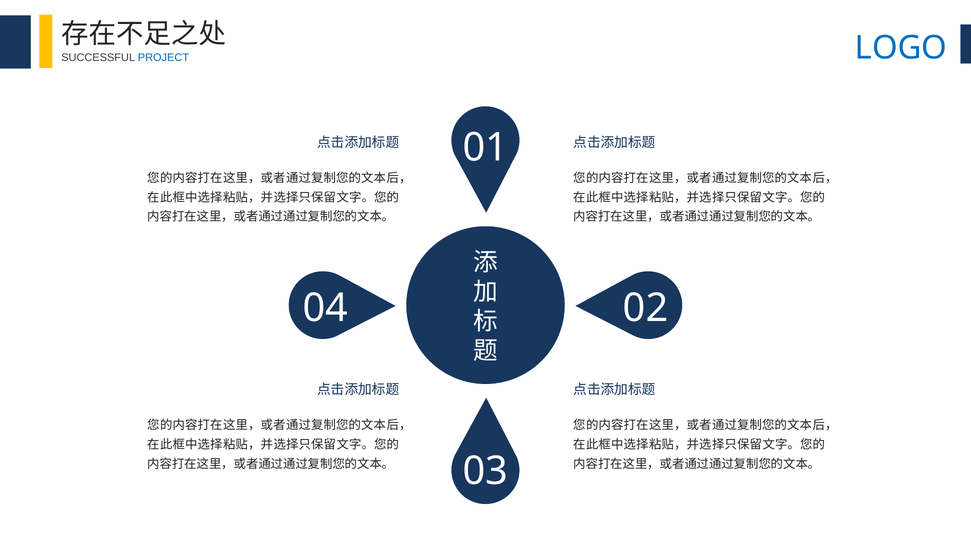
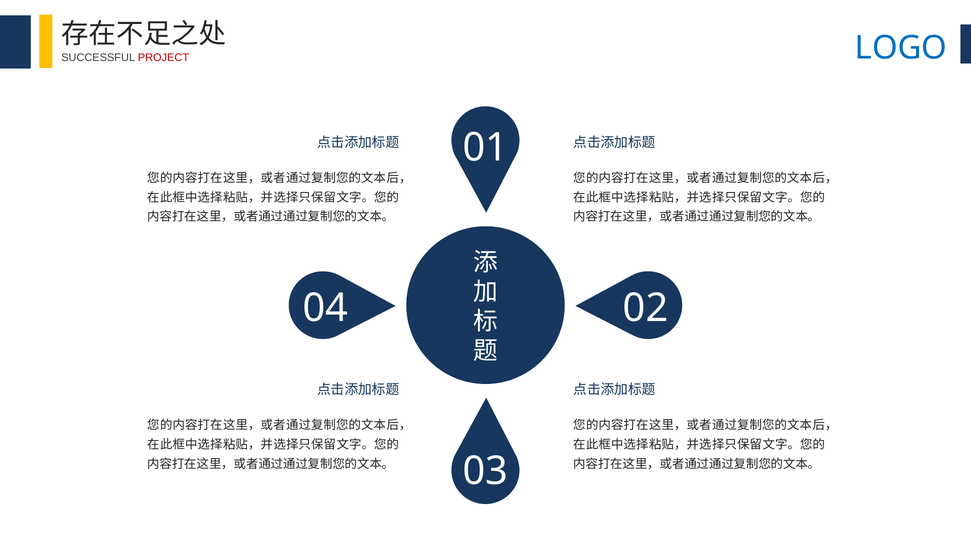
PROJECT colour: blue -> red (163, 58)
